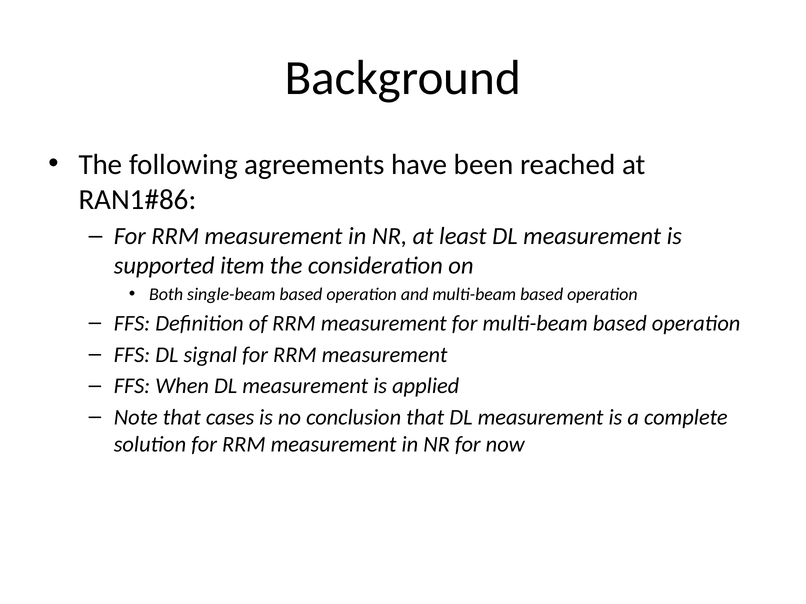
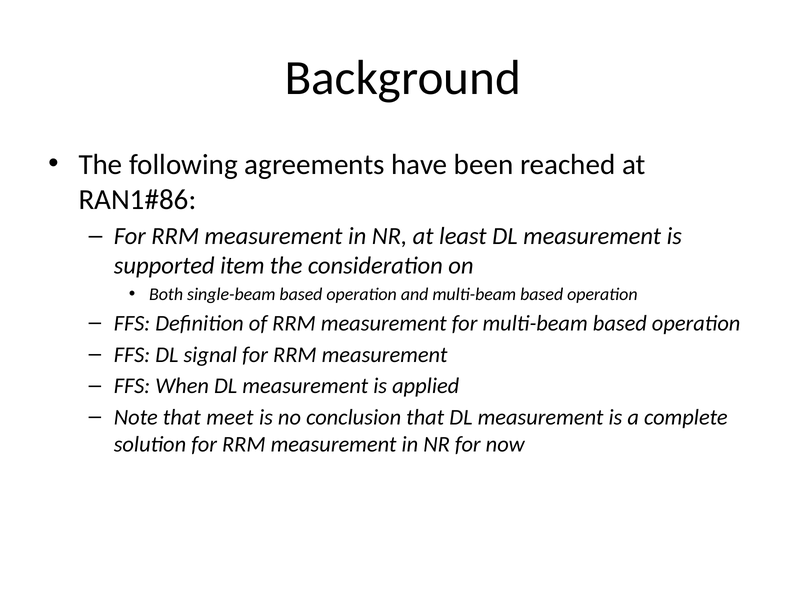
cases: cases -> meet (230, 418)
